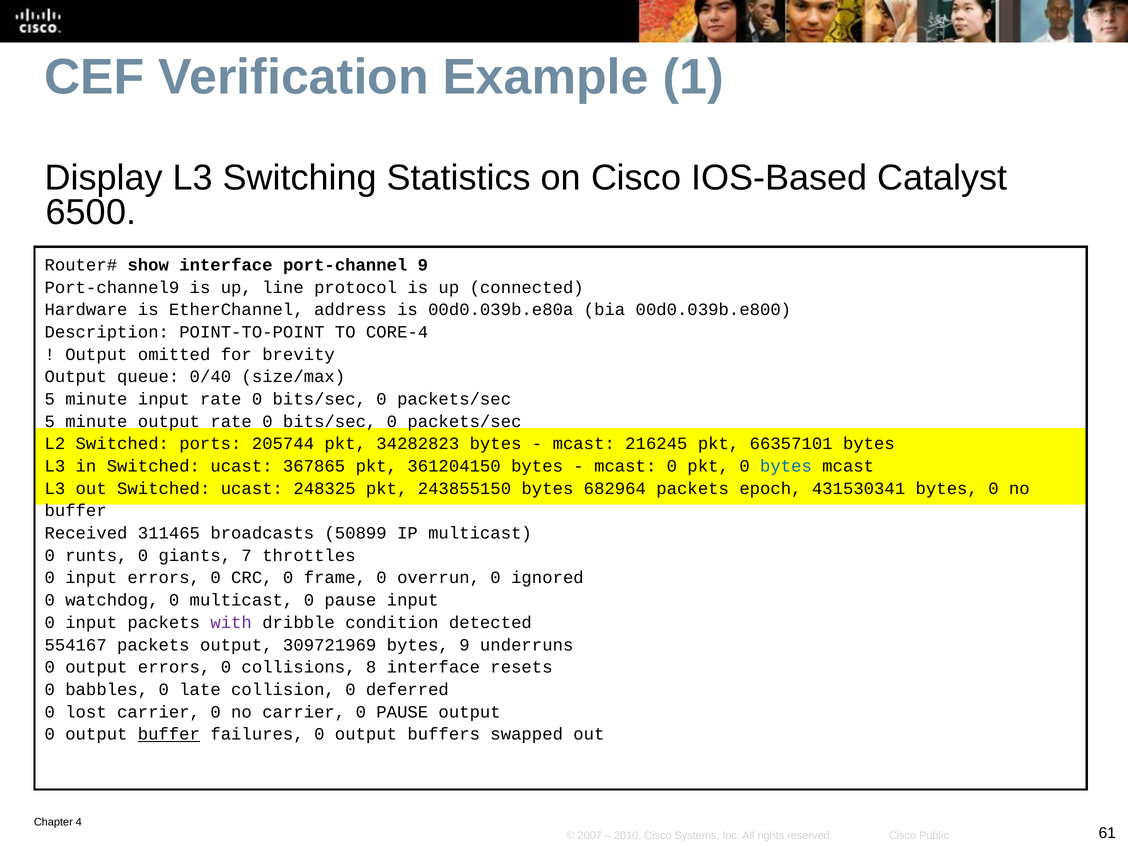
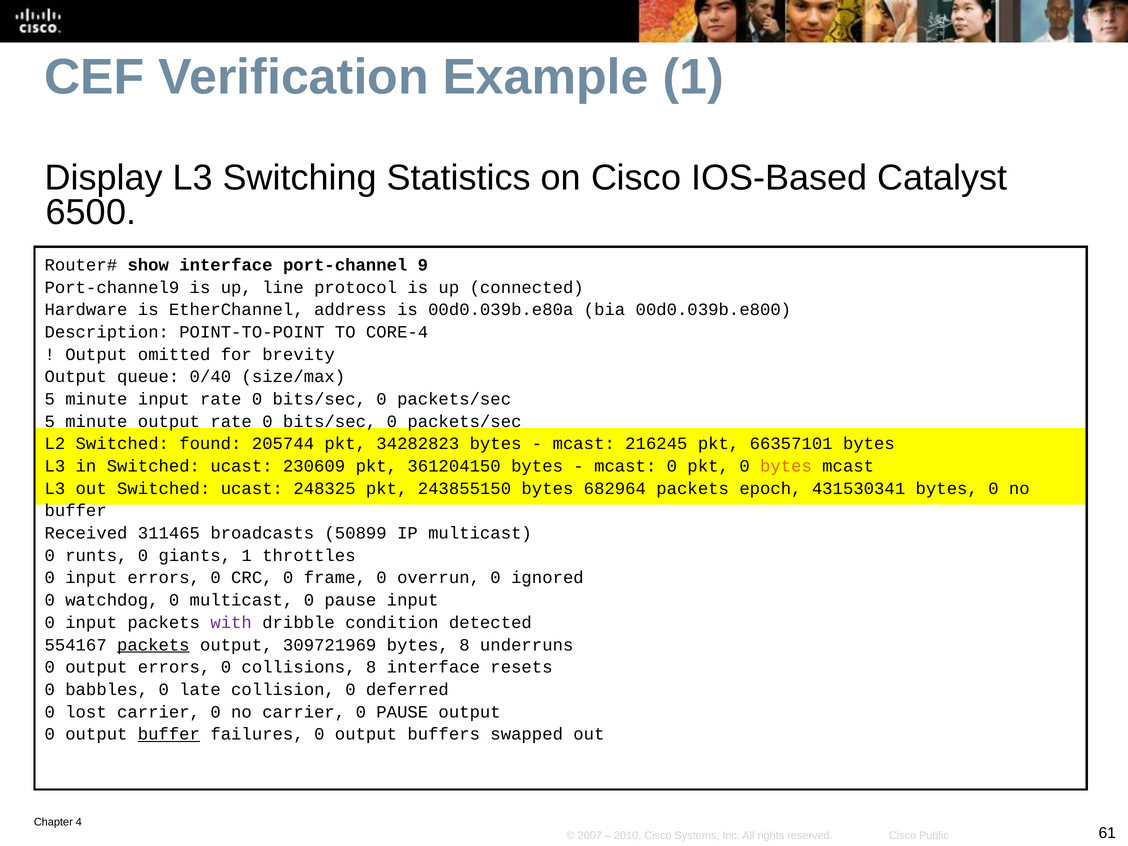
ports: ports -> found (210, 444)
367865: 367865 -> 230609 (314, 466)
bytes colour: blue -> orange (786, 466)
giants 7: 7 -> 1 (247, 555)
packets underline: none -> present (153, 645)
bytes 9: 9 -> 8 (464, 645)
